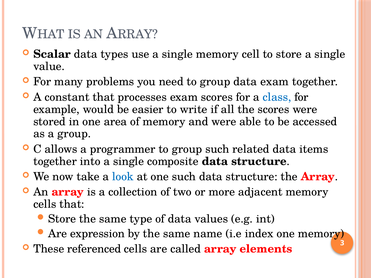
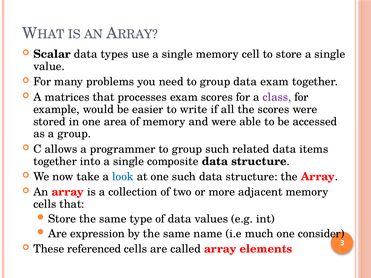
constant: constant -> matrices (67, 97)
class colour: blue -> purple (277, 97)
index: index -> much (259, 234)
one memory: memory -> consider (321, 234)
